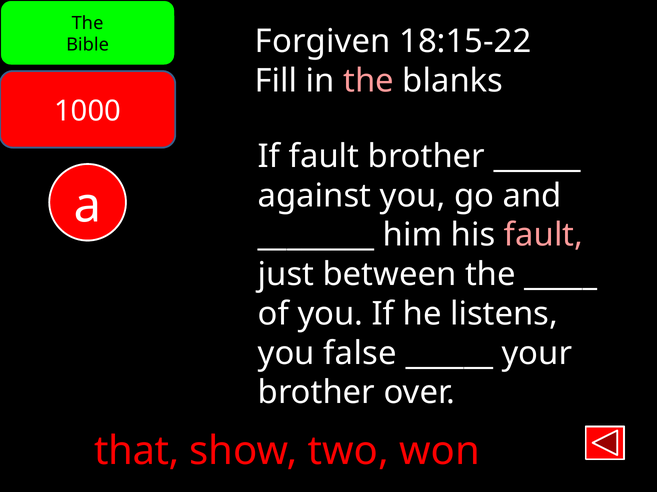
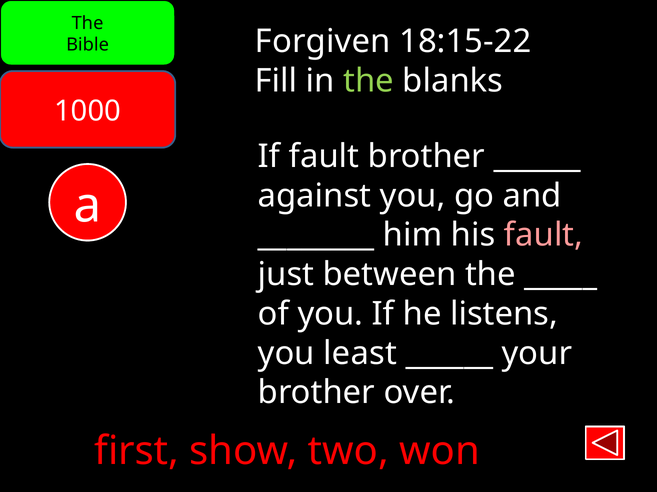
the colour: pink -> light green (369, 81)
false: false -> least (360, 354)
that: that -> first (137, 452)
